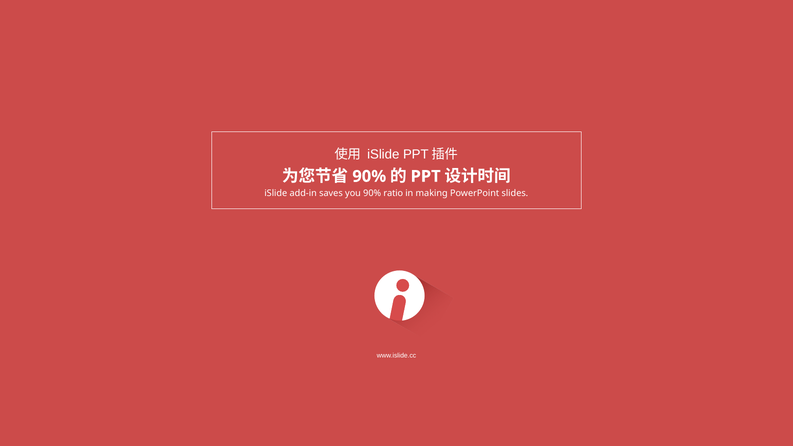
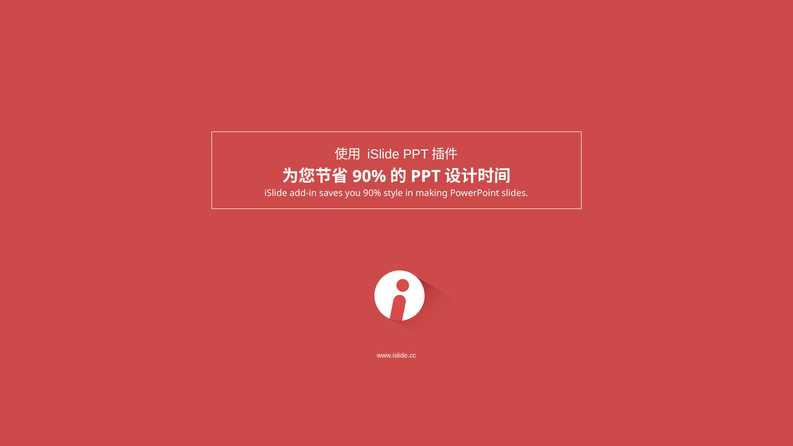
ratio: ratio -> style (393, 193)
